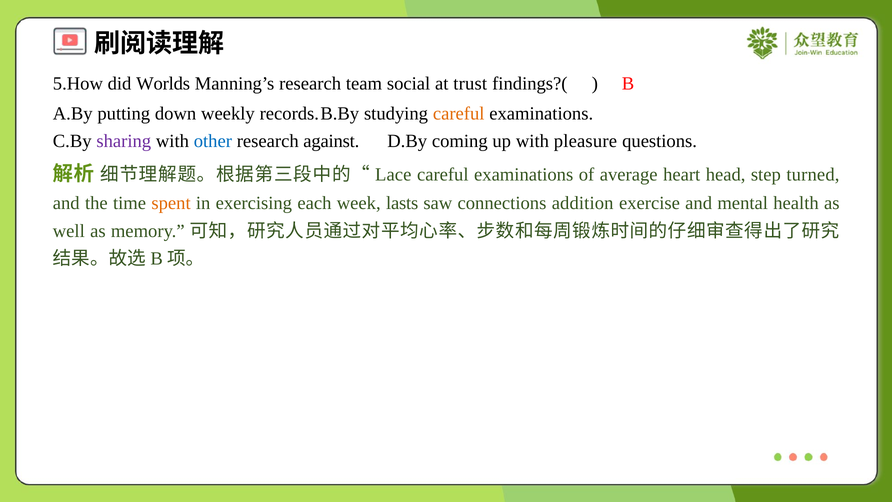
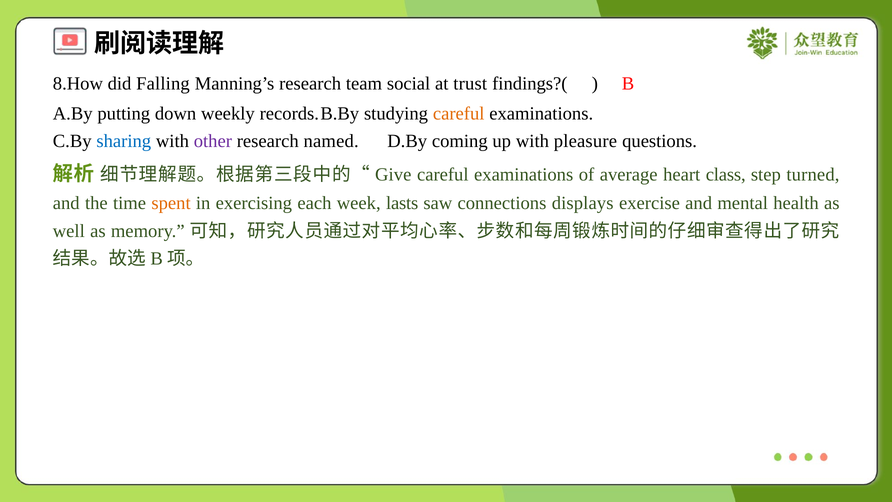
5.How: 5.How -> 8.How (78, 84)
Worlds: Worlds -> Falling (163, 84)
sharing colour: purple -> blue (124, 141)
other colour: blue -> purple (213, 141)
against: against -> named (331, 141)
Lace: Lace -> Give (393, 175)
head: head -> class (726, 175)
addition: addition -> displays (583, 203)
